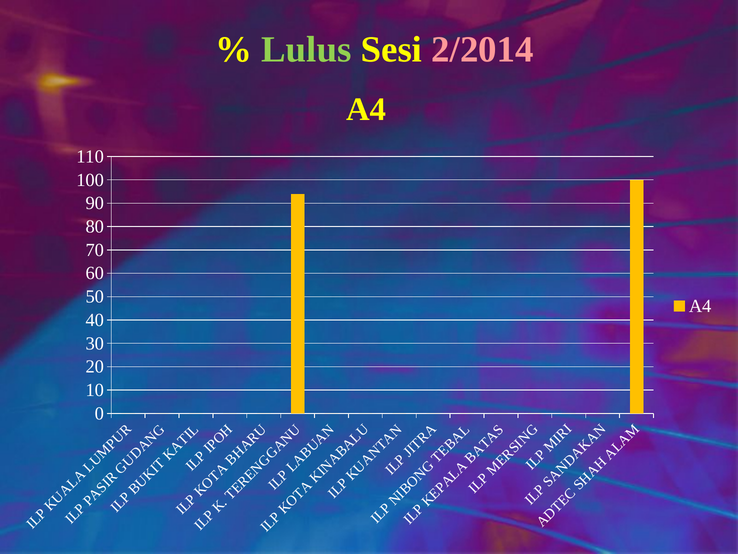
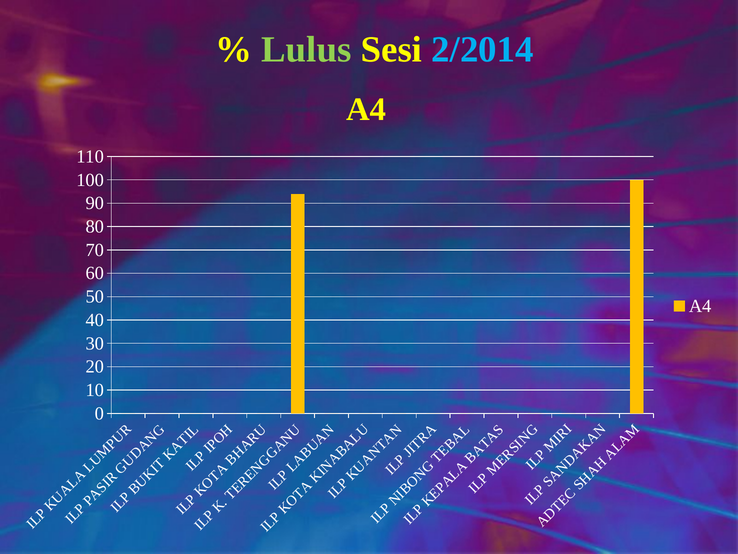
2/2014 colour: pink -> light blue (483, 50)
